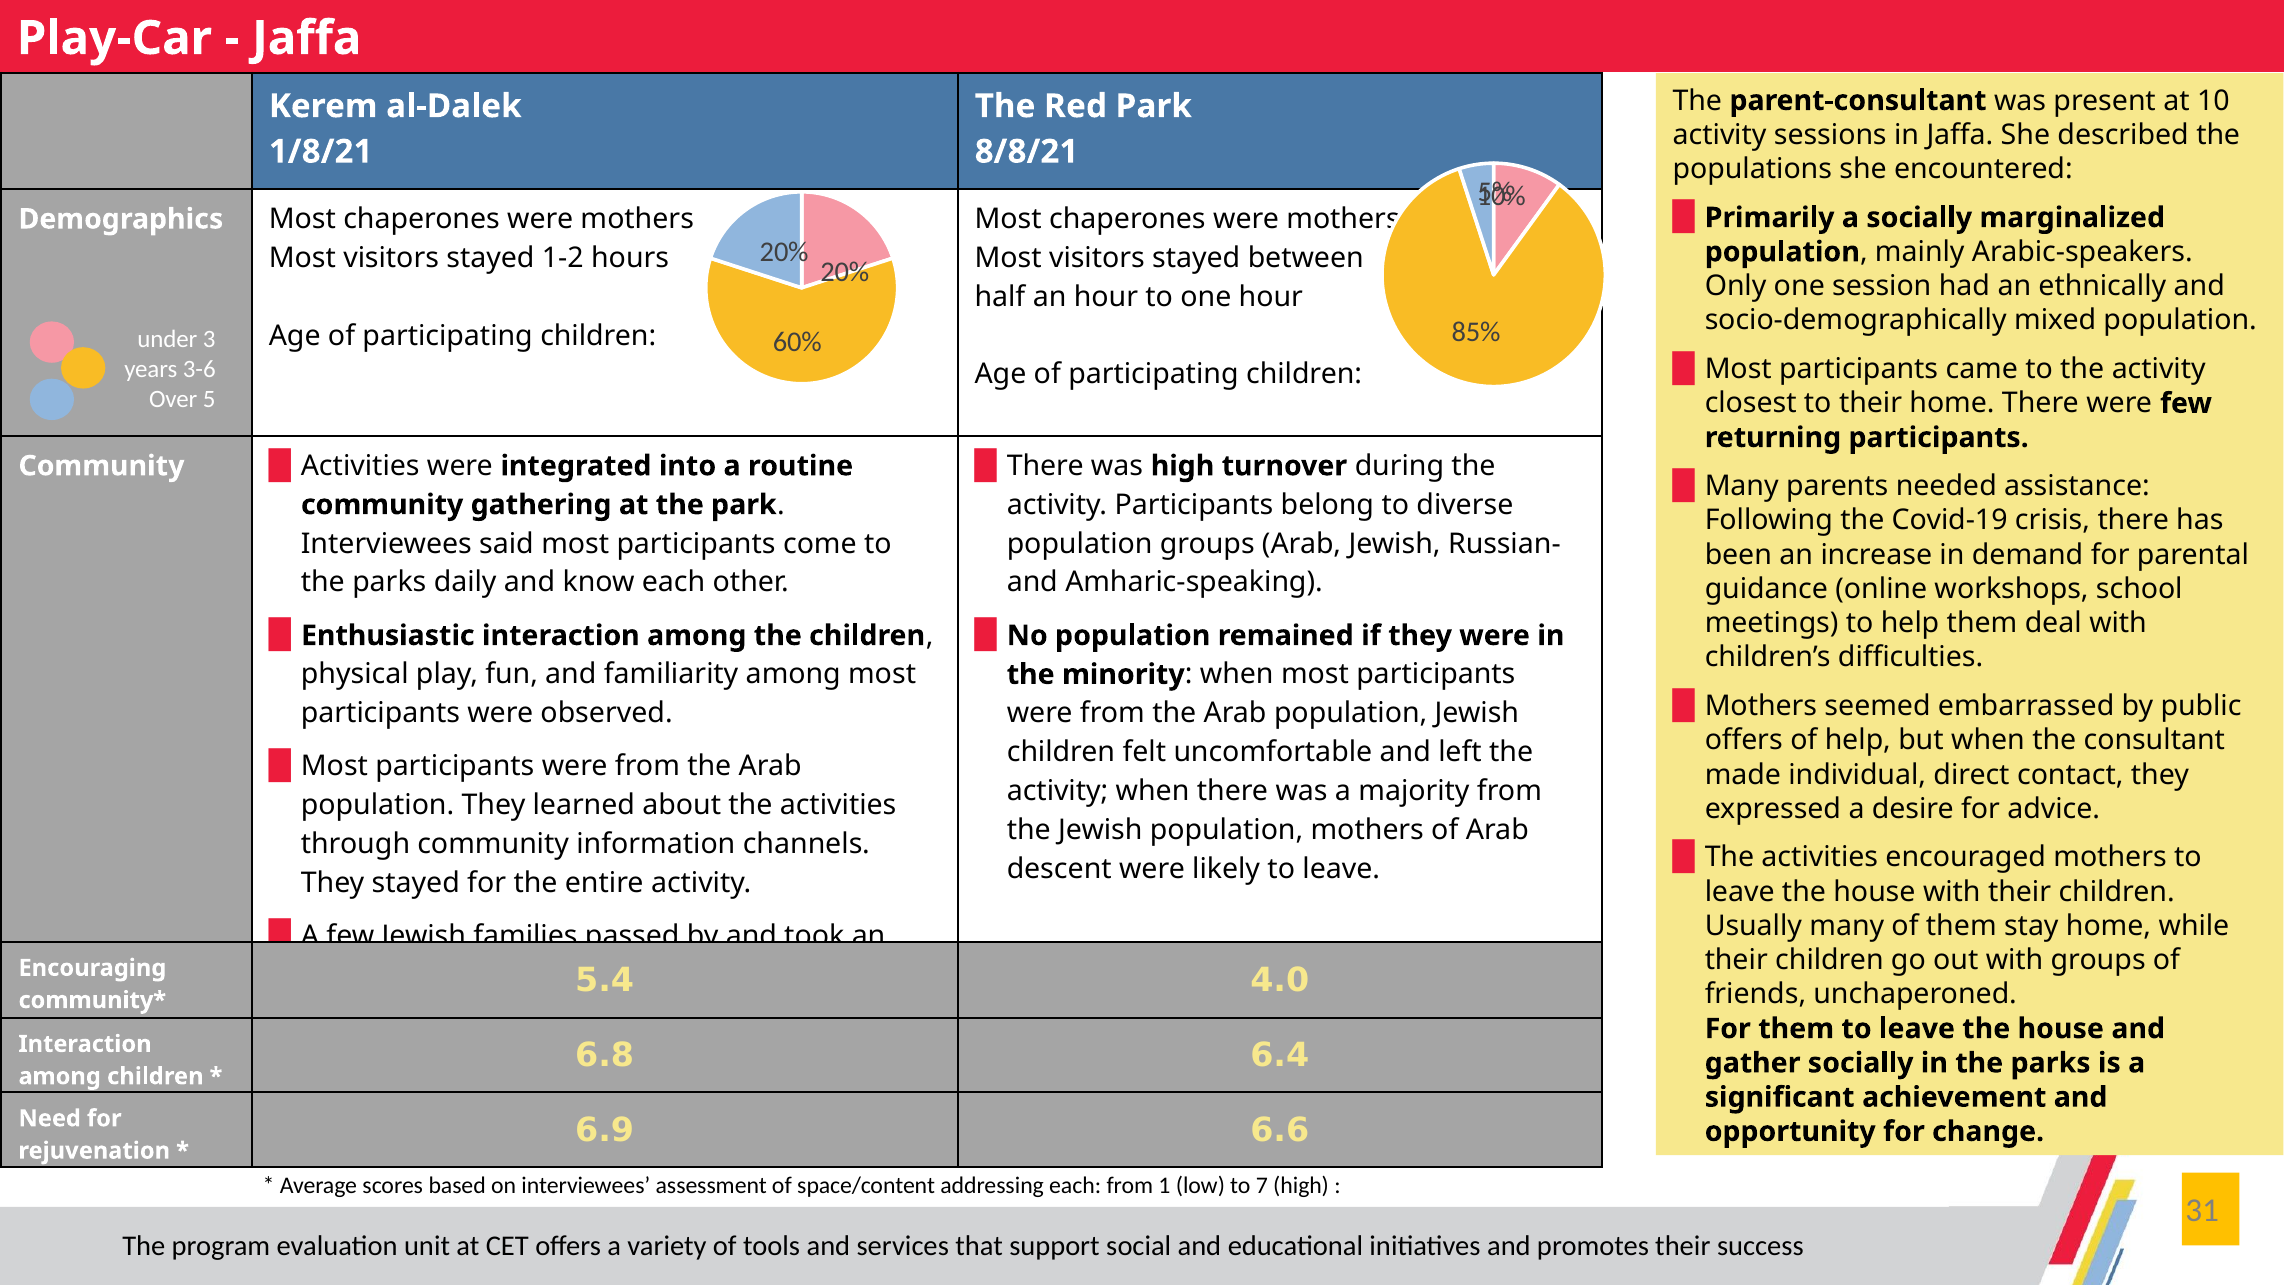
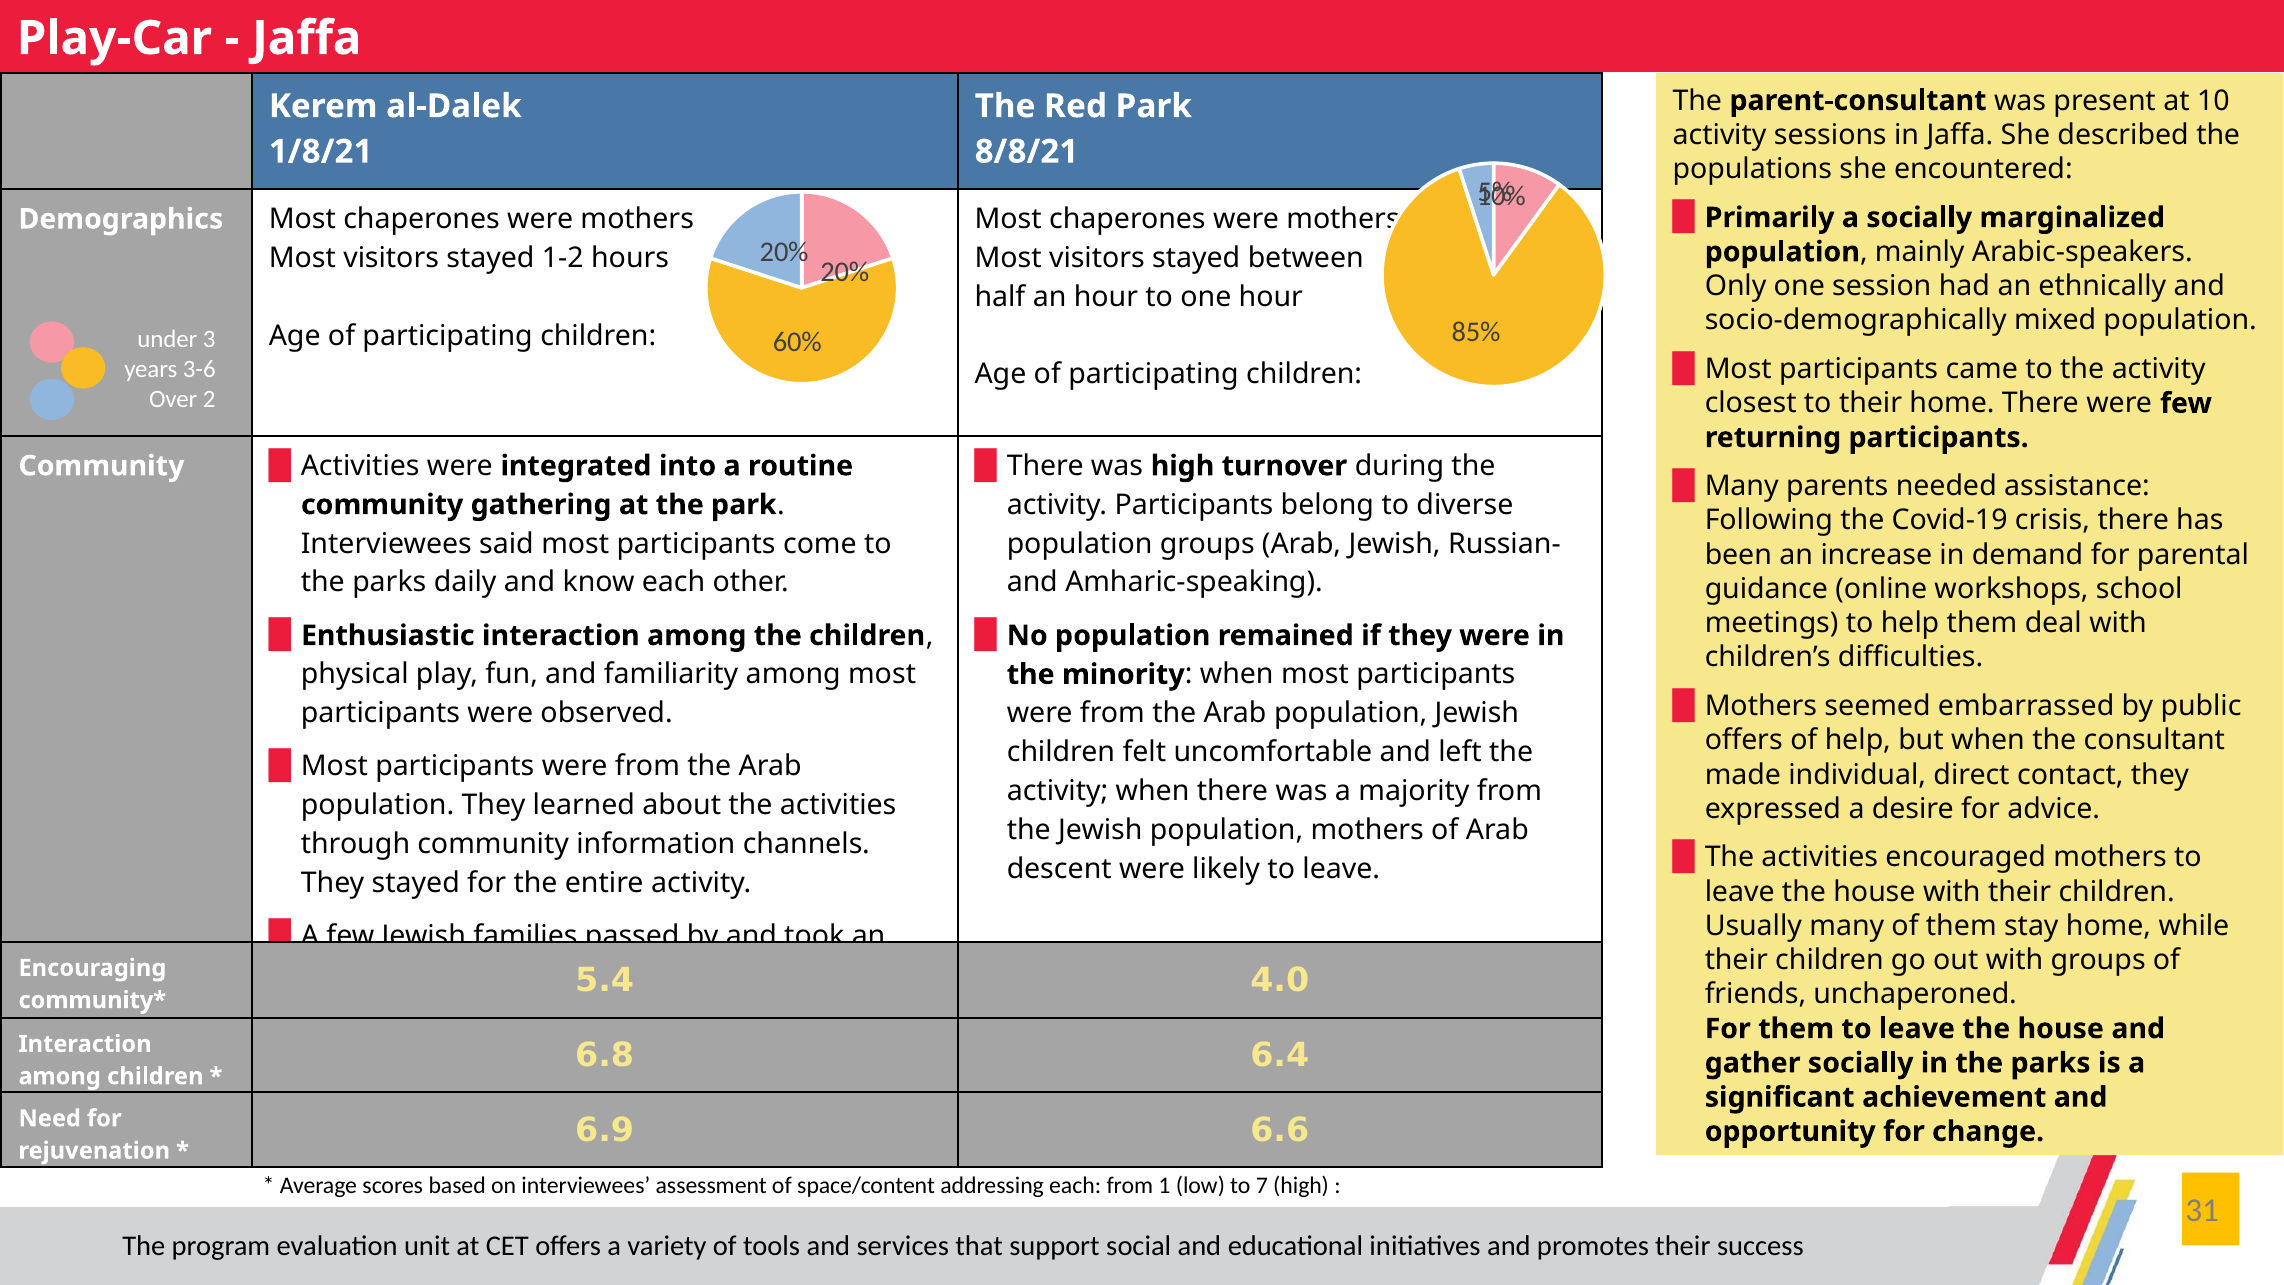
5: 5 -> 2 (209, 399)
